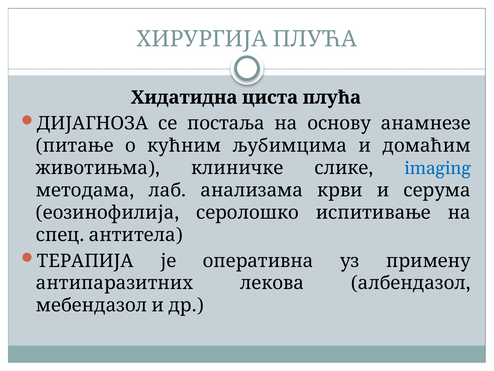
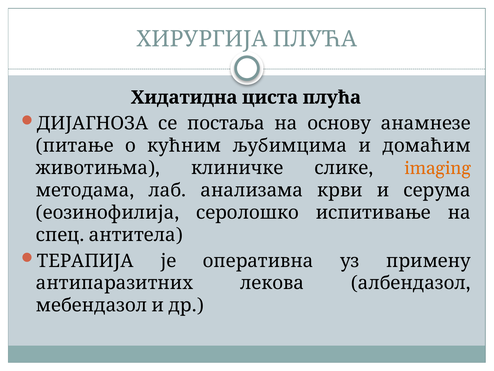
imaging colour: blue -> orange (438, 168)
